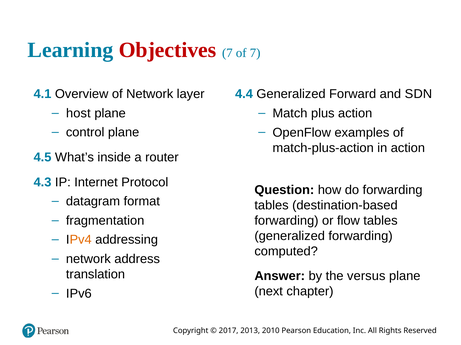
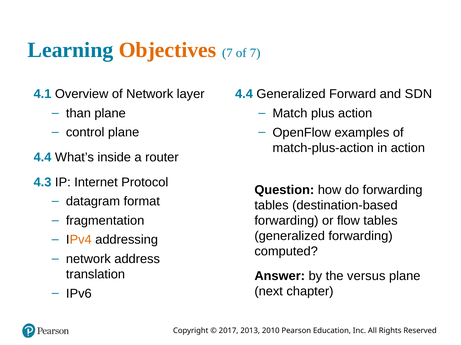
Objectives colour: red -> orange (168, 50)
host: host -> than (78, 113)
4.5: 4.5 -> 4.4 (43, 158)
